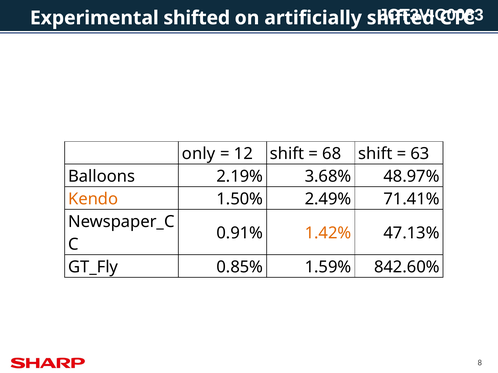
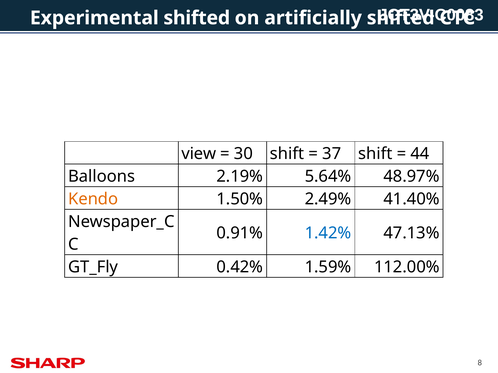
only: only -> view (199, 154)
12: 12 -> 30 (243, 154)
68: 68 -> 37 (332, 154)
63: 63 -> 44 (420, 154)
3.68%: 3.68% -> 5.64% (328, 177)
71.41%: 71.41% -> 41.40% (412, 199)
1.42% colour: orange -> blue (328, 233)
0.85%: 0.85% -> 0.42% (240, 267)
842.60%: 842.60% -> 112.00% (407, 267)
